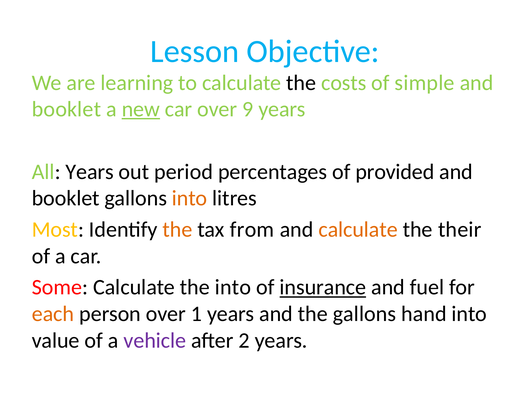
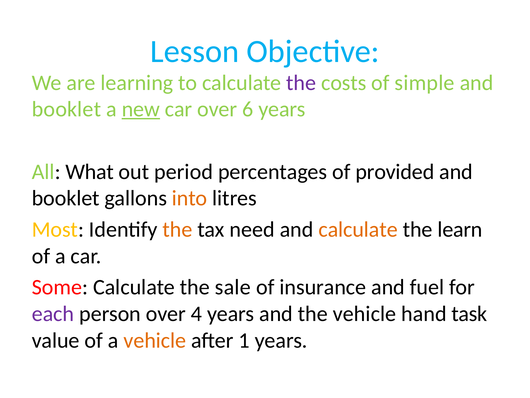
the colour: black -> purple (301, 83)
9: 9 -> 6 (248, 109)
All Years: Years -> What (90, 172)
from: from -> need (252, 229)
their: their -> learn (460, 229)
the into: into -> sale (233, 287)
insurance underline: present -> none (323, 287)
each colour: orange -> purple (53, 313)
1: 1 -> 4 (196, 313)
the gallons: gallons -> vehicle (365, 313)
hand into: into -> task (469, 313)
vehicle colour: purple -> orange (155, 340)
2: 2 -> 1 (244, 340)
